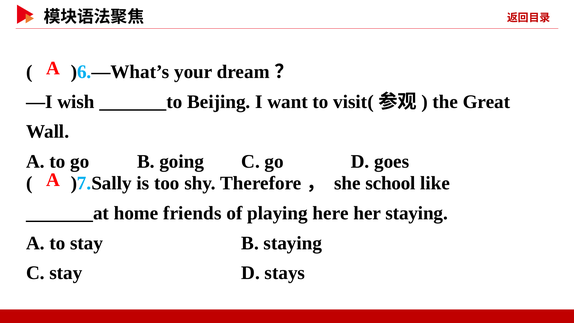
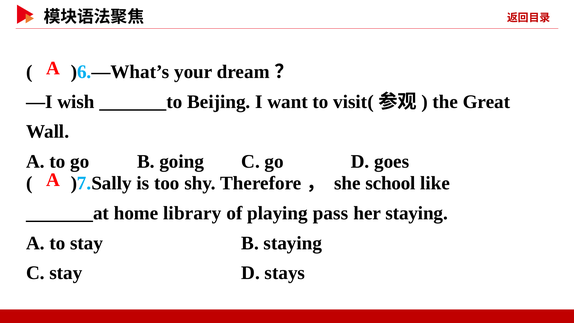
friends: friends -> library (192, 213)
here: here -> pass (331, 213)
